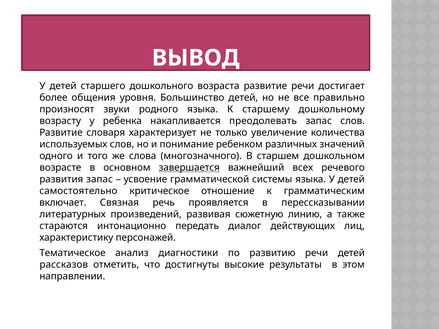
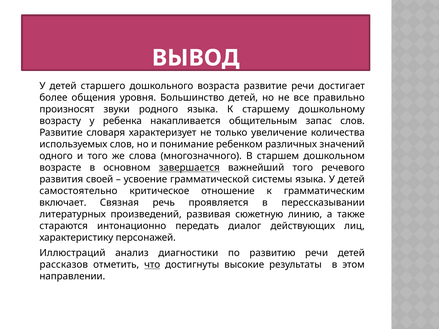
преодолевать: преодолевать -> общительным (263, 121)
важнейший всех: всех -> того (303, 168)
развития запас: запас -> своей (100, 179)
Тематическое: Тематическое -> Иллюстраций (72, 253)
что underline: none -> present (152, 265)
